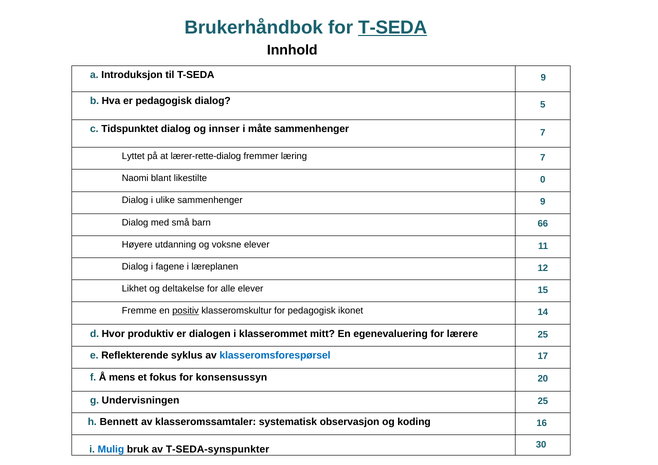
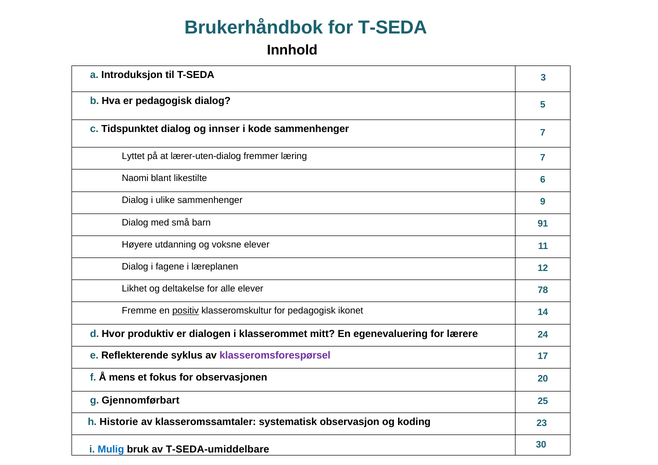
T-SEDA underline: present -> none (393, 28)
T-SEDA 9: 9 -> 3 (543, 78)
måte: måte -> kode (260, 129)
lærer-rette-dialog: lærer-rette-dialog -> lærer-uten-dialog (206, 156)
0: 0 -> 6 (543, 180)
66: 66 -> 91 (543, 224)
15: 15 -> 78 (543, 290)
lærere 25: 25 -> 24 (543, 335)
klasseromsforespørsel colour: blue -> purple (275, 356)
konsensussyn: konsensussyn -> observasjonen (232, 378)
Undervisningen: Undervisningen -> Gjennomførbart (141, 401)
Bennett: Bennett -> Historie (119, 422)
16: 16 -> 23 (542, 423)
T-SEDA-synspunkter: T-SEDA-synspunkter -> T-SEDA-umiddelbare (218, 450)
